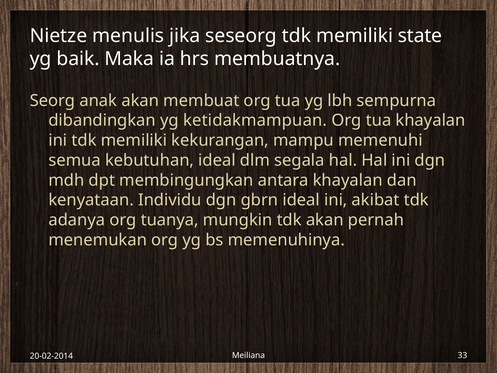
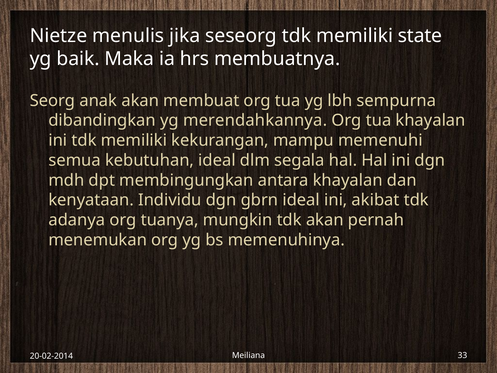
ketidakmampuan: ketidakmampuan -> merendahkannya (255, 120)
